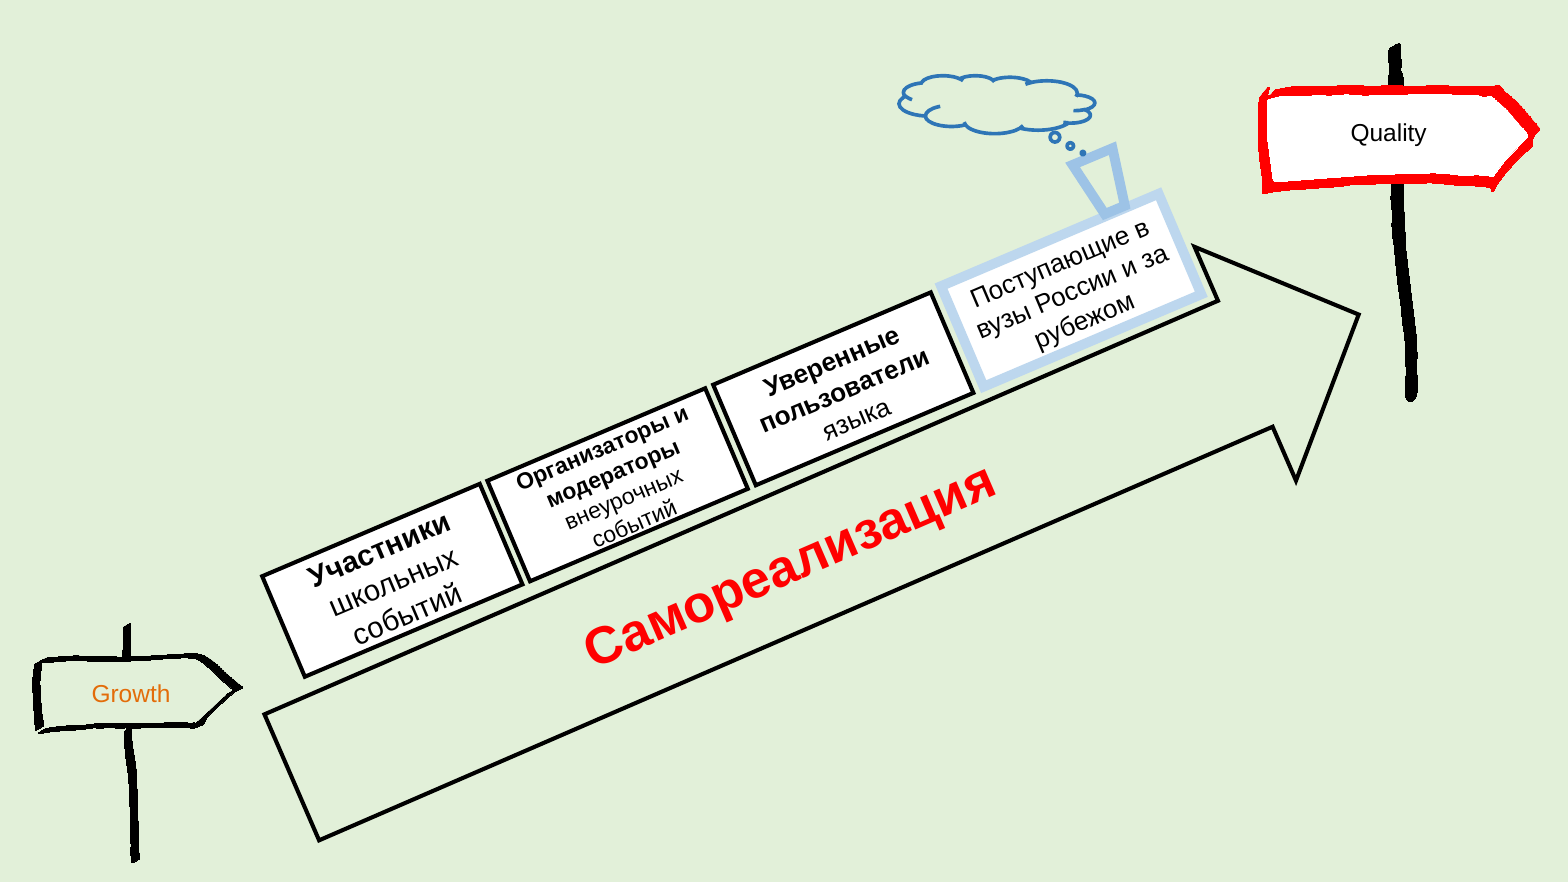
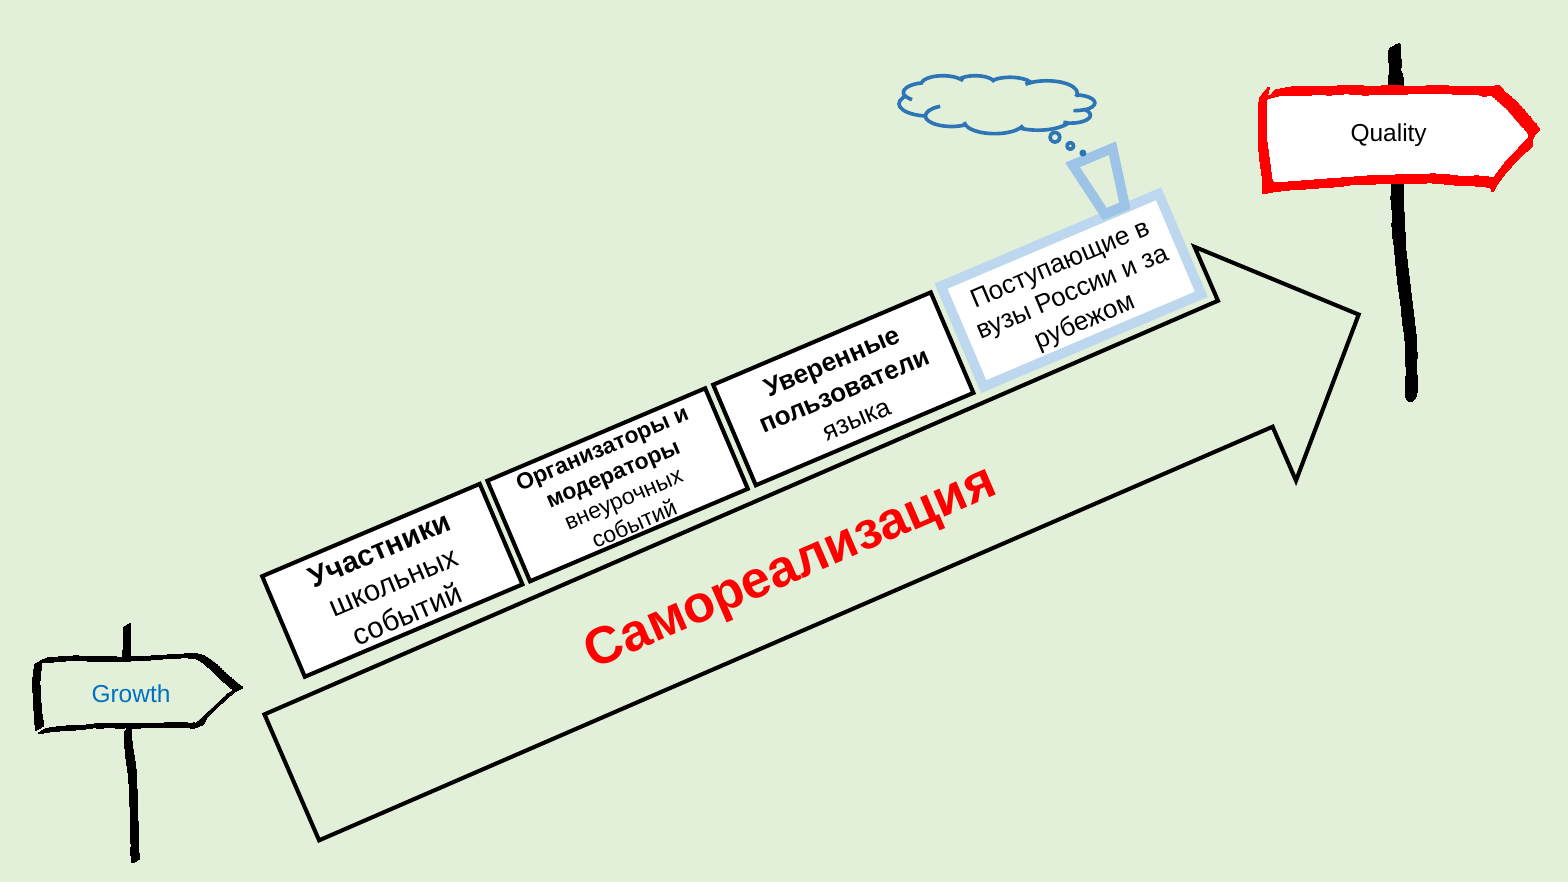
Growth colour: orange -> blue (131, 694)
